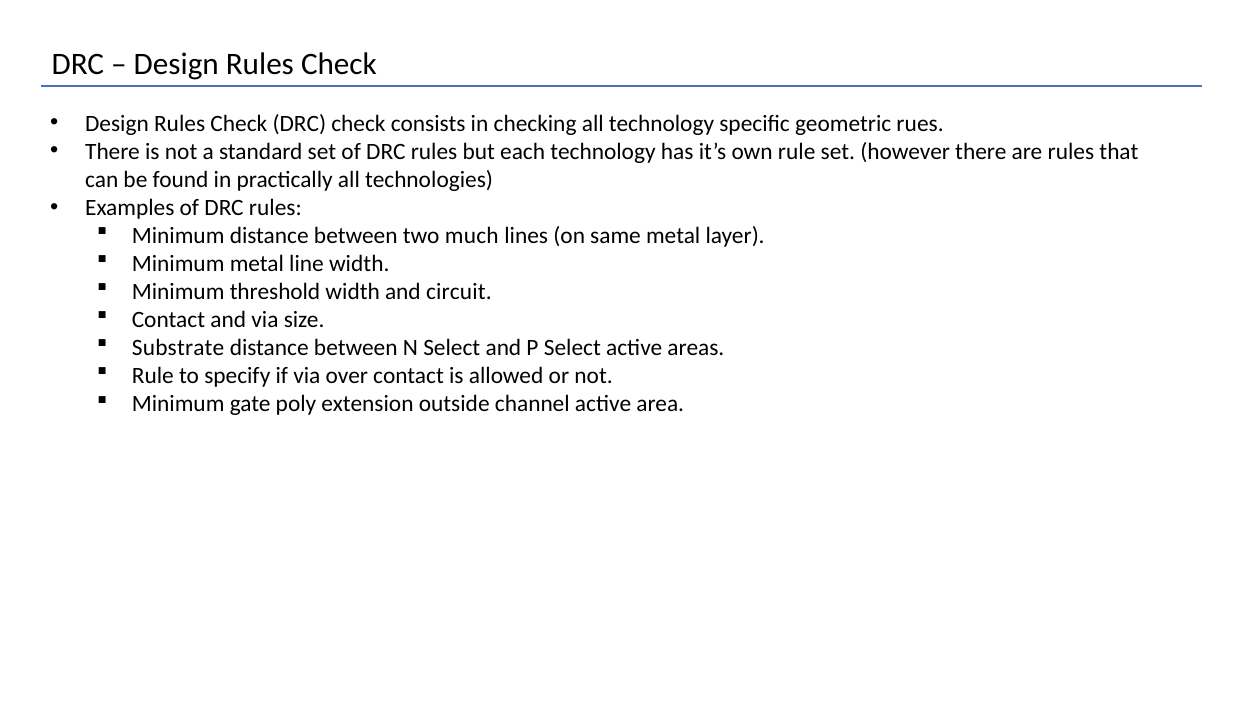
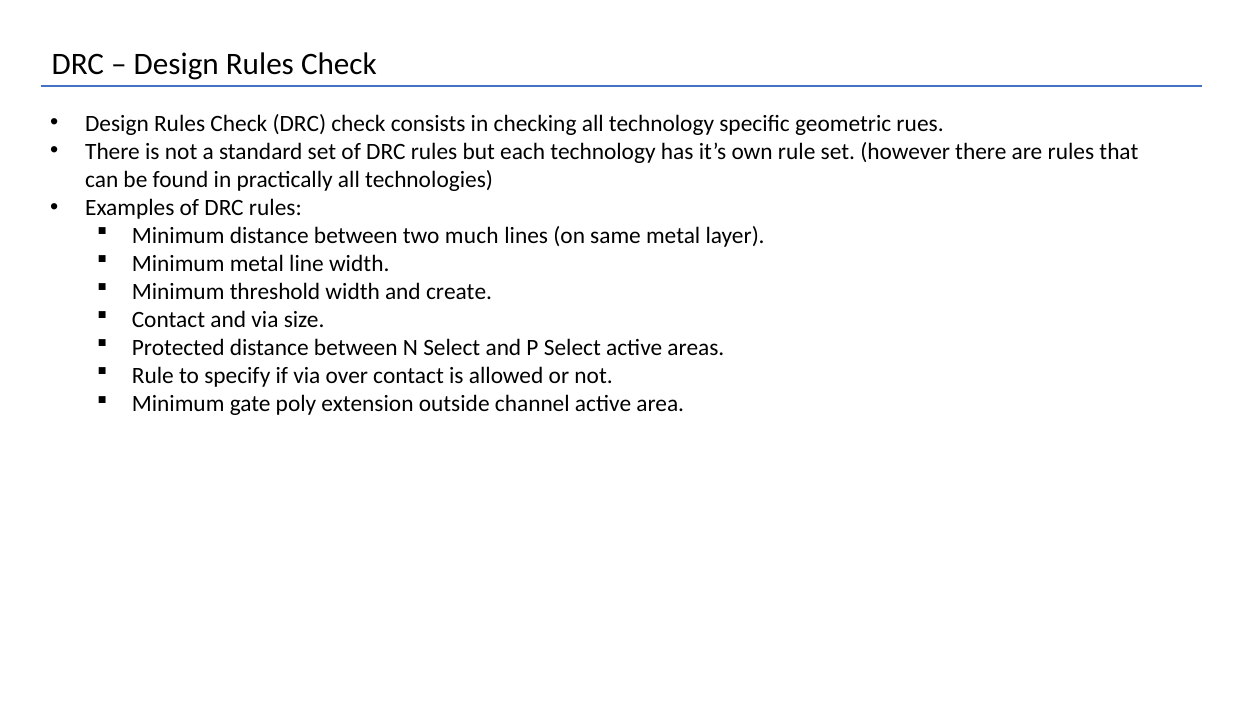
circuit: circuit -> create (459, 292)
Substrate: Substrate -> Protected (178, 348)
